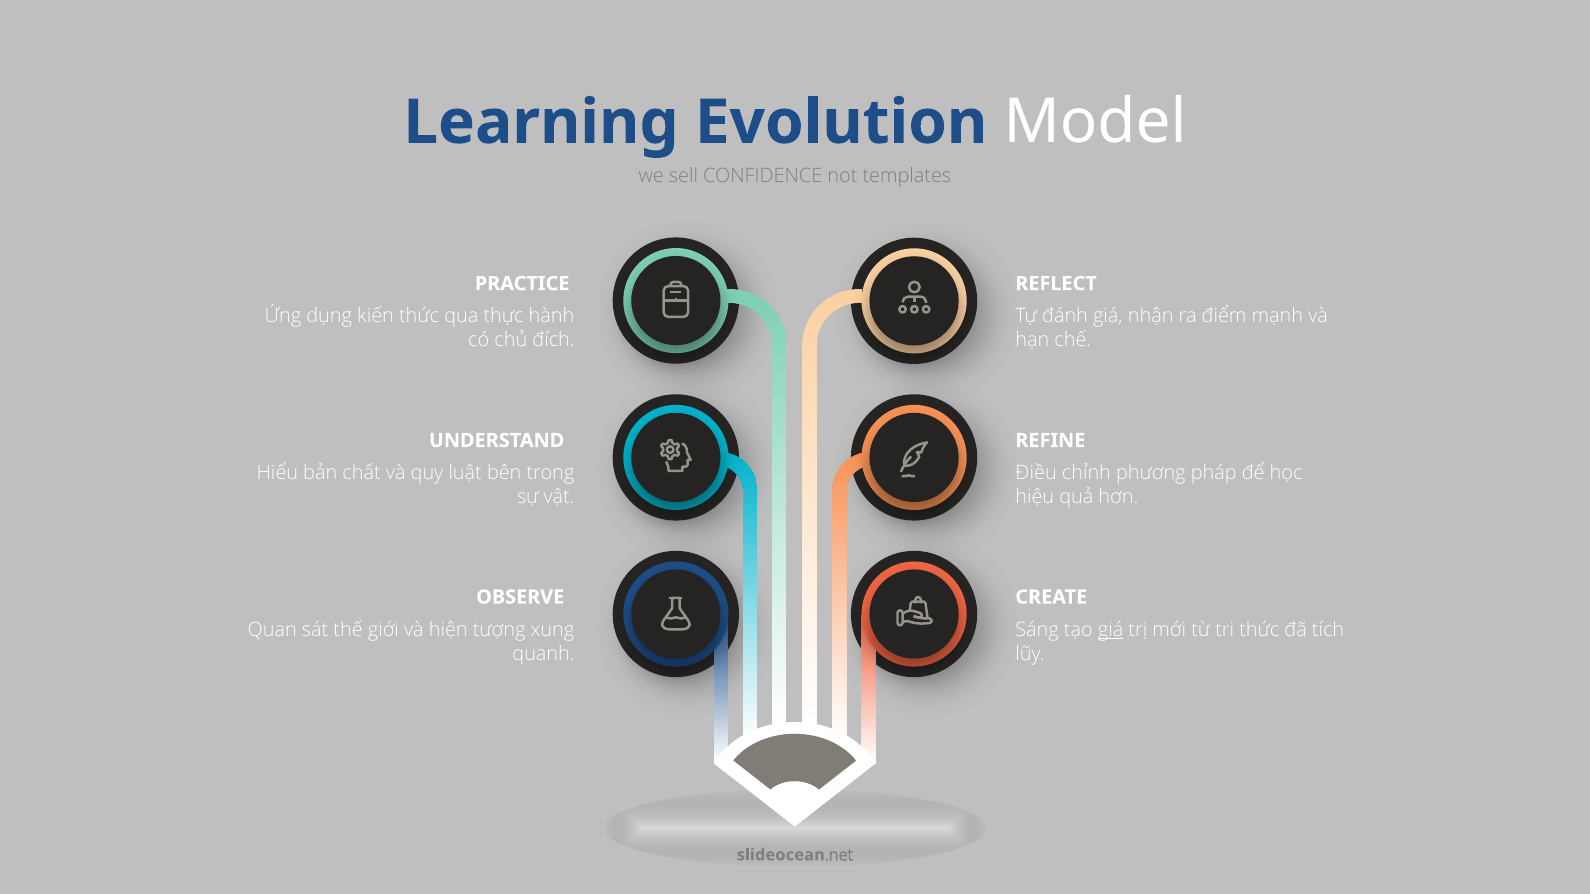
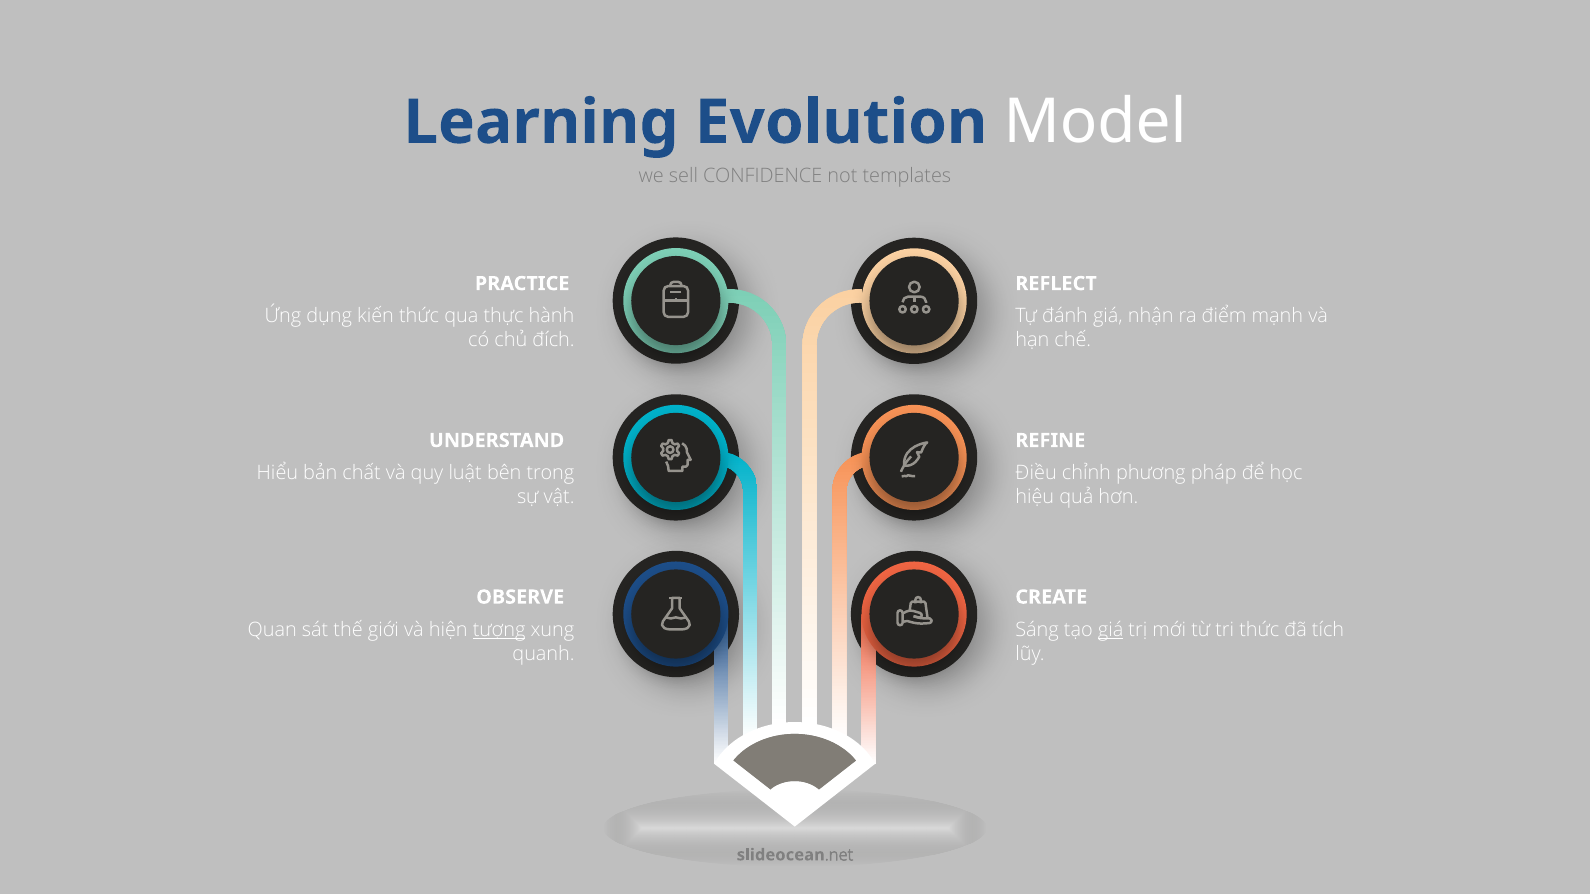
tượng underline: none -> present (499, 630)
